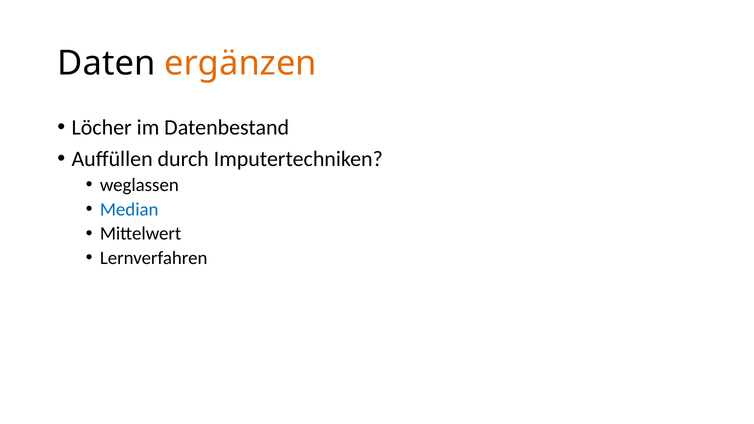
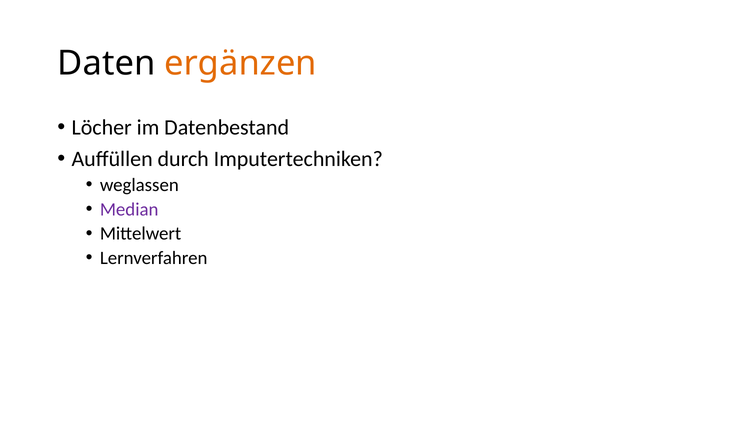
Median colour: blue -> purple (129, 209)
